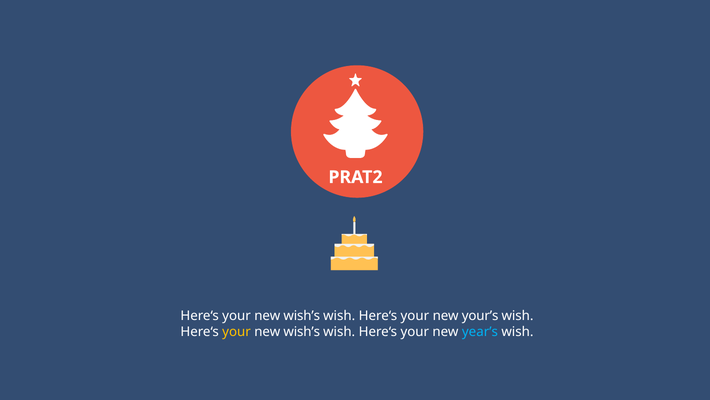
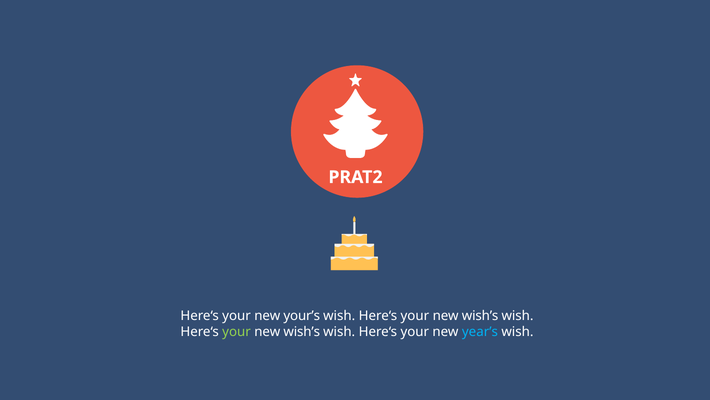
wish’s: wish’s -> your’s (302, 315)
your’s: your’s -> wish’s (480, 315)
your colour: yellow -> light green (237, 331)
